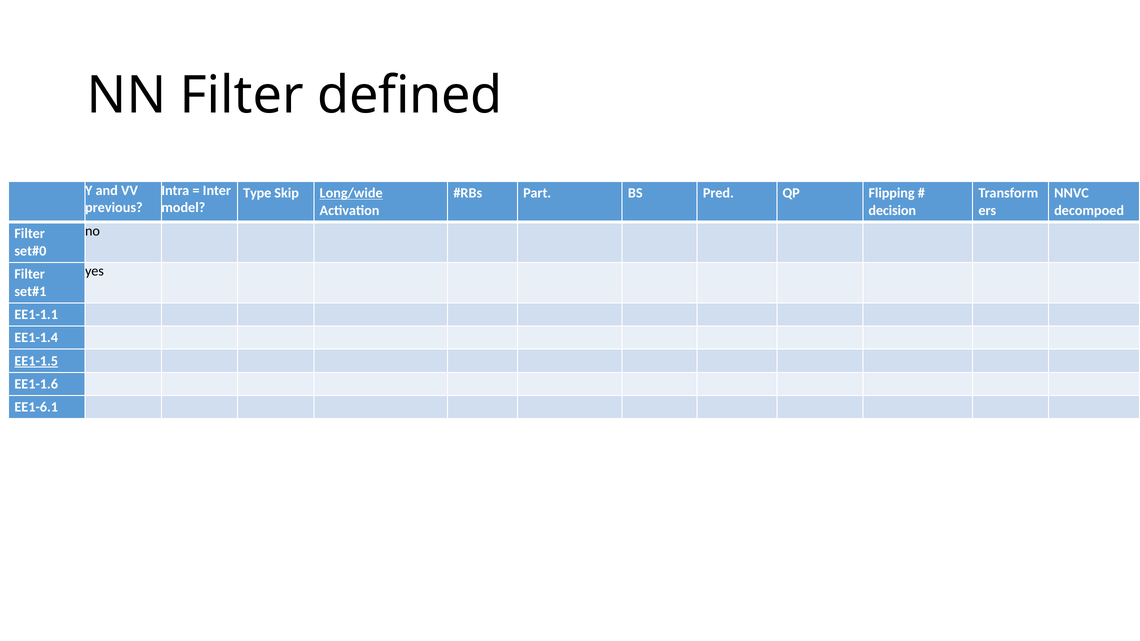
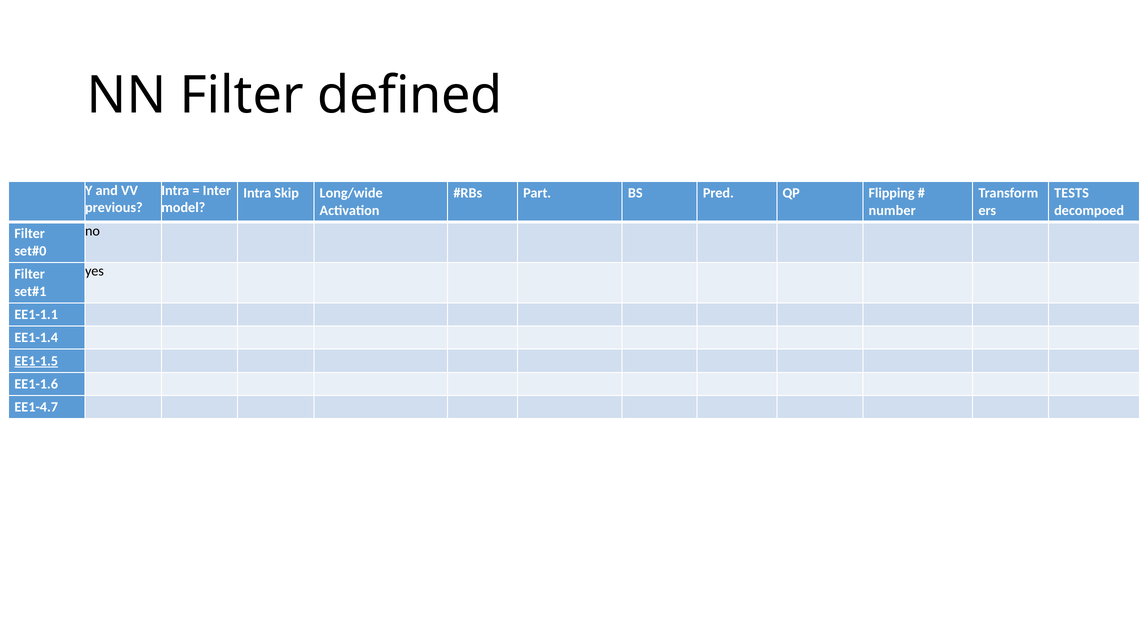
Type: Type -> Intra (257, 193)
Long/wide underline: present -> none (351, 193)
NNVC: NNVC -> TESTS (1072, 193)
decision: decision -> number (892, 211)
EE1-6.1: EE1-6.1 -> EE1-4.7 (36, 407)
